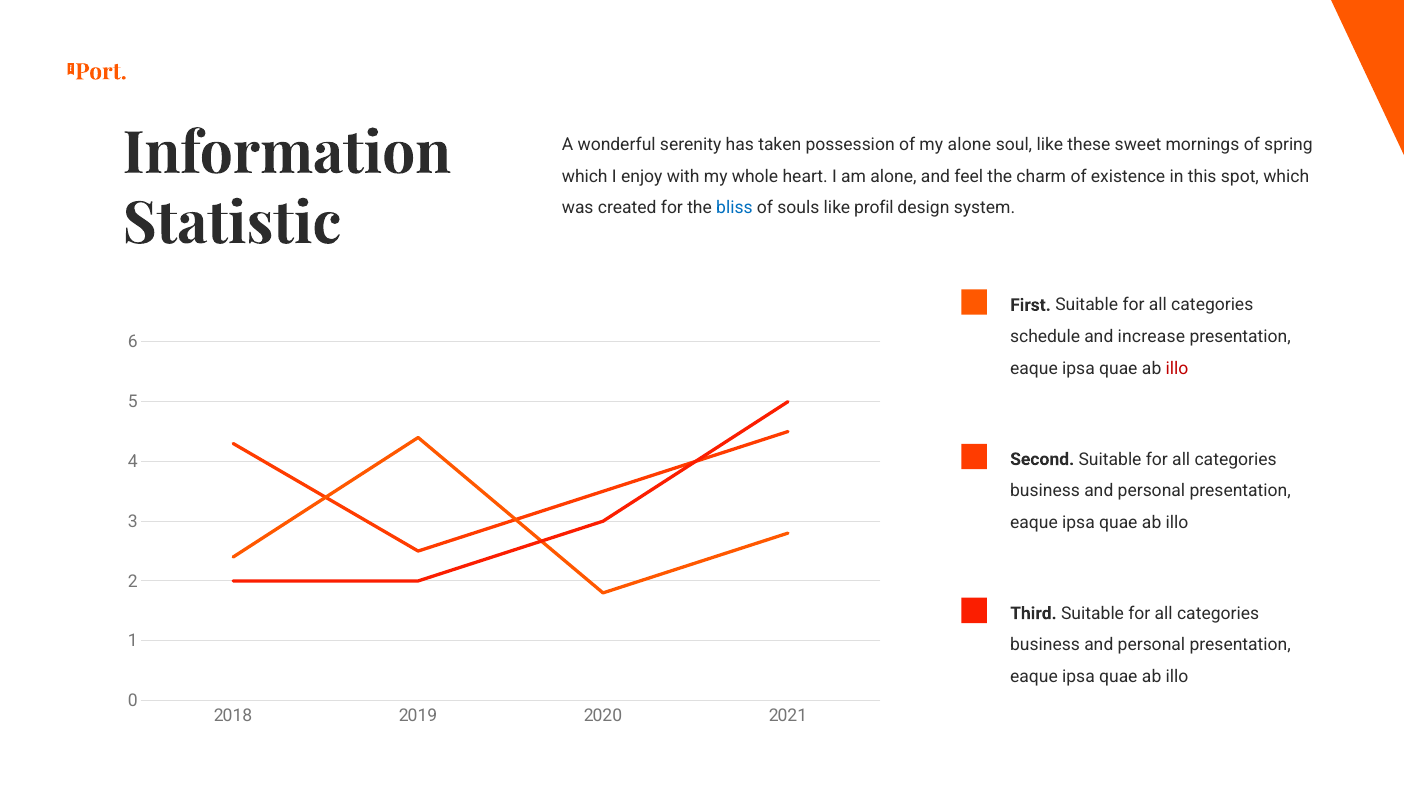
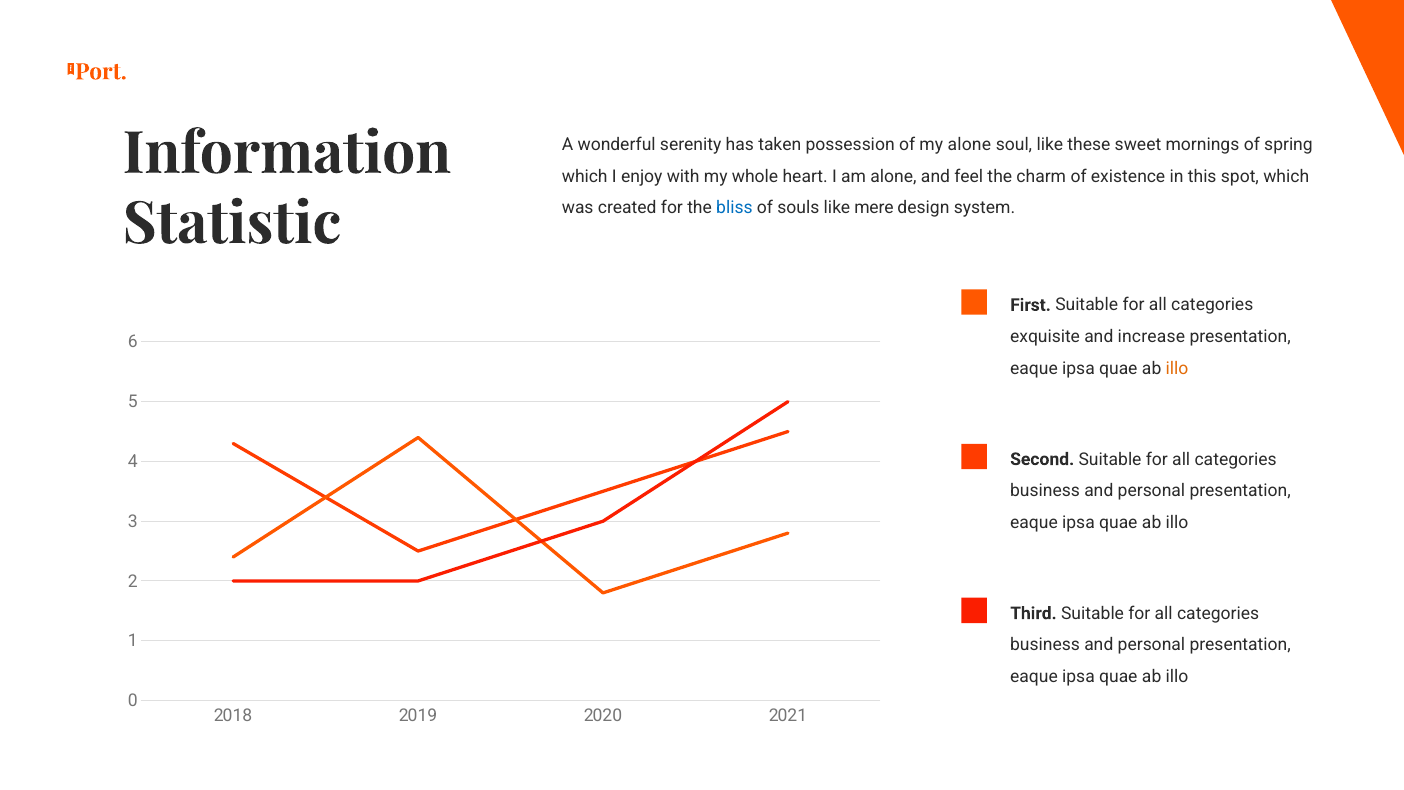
profil: profil -> mere (874, 208)
schedule: schedule -> exquisite (1045, 337)
illo colour: red -> orange (1177, 368)
